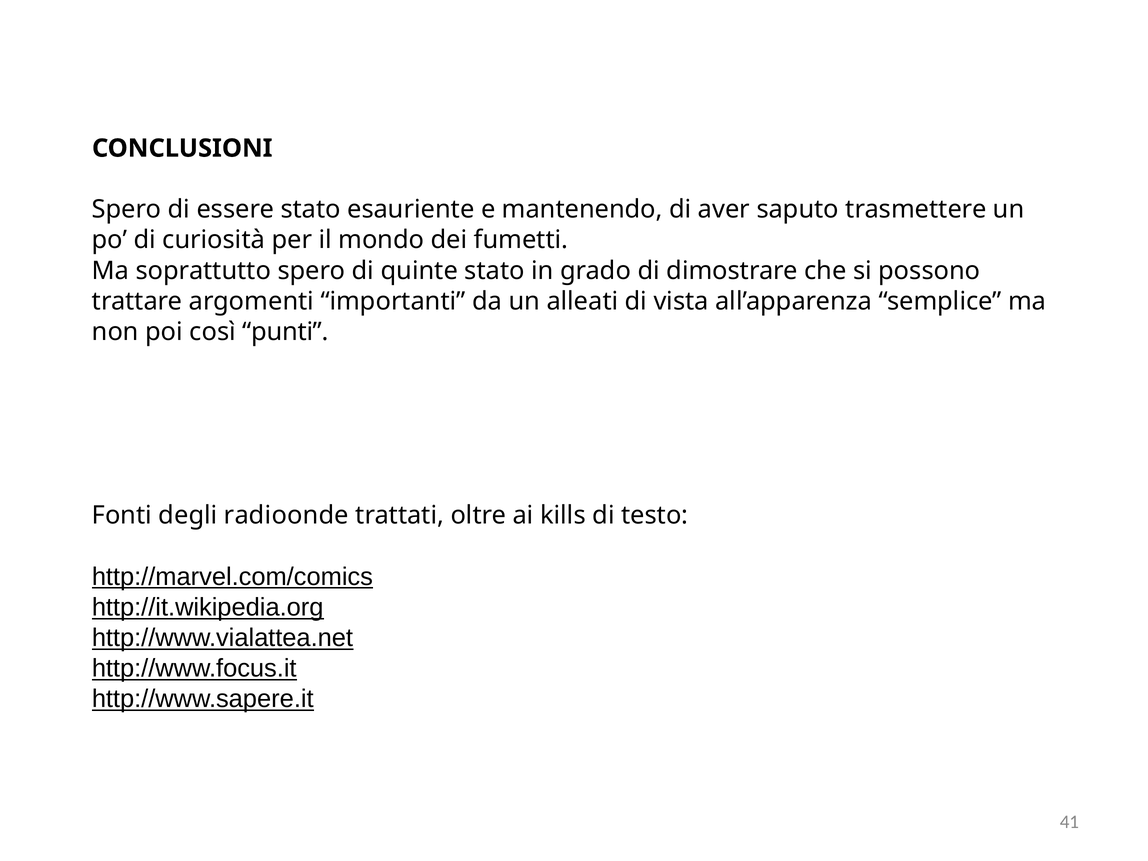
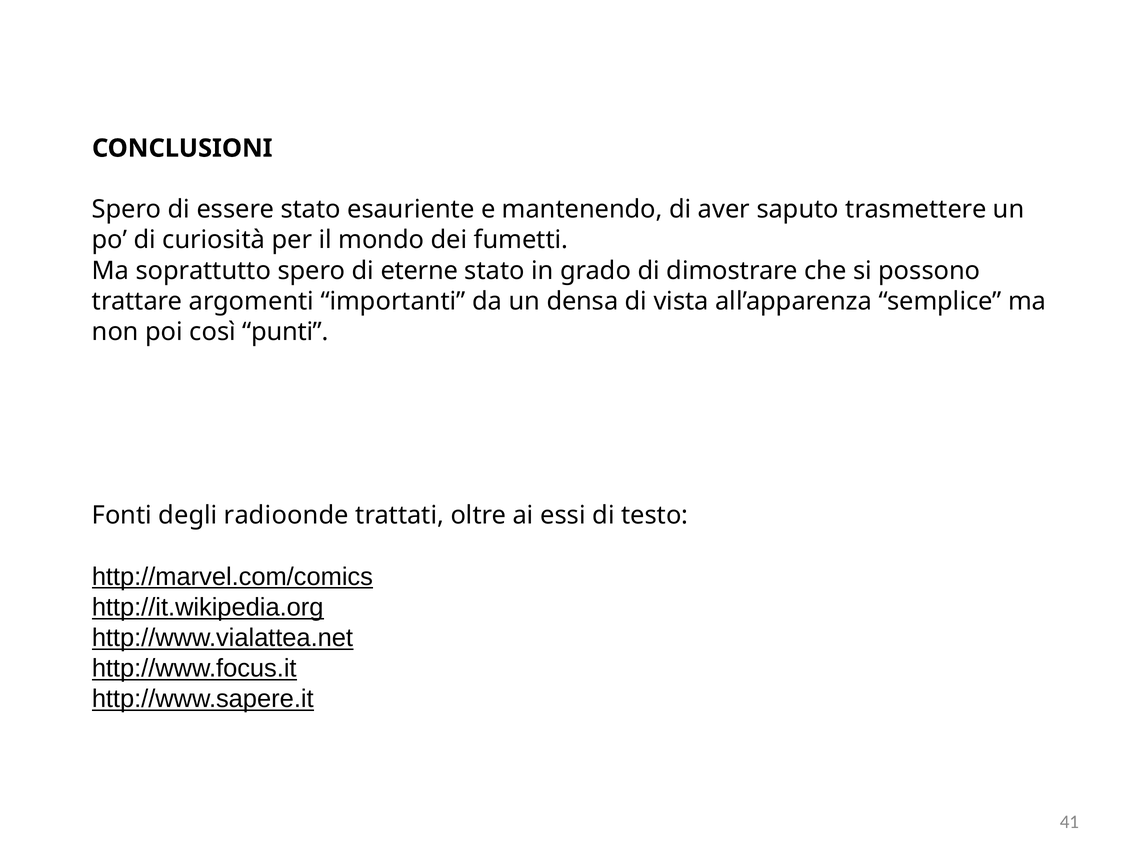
quinte: quinte -> eterne (419, 271)
alleati: alleati -> densa (582, 301)
kills: kills -> essi (563, 515)
